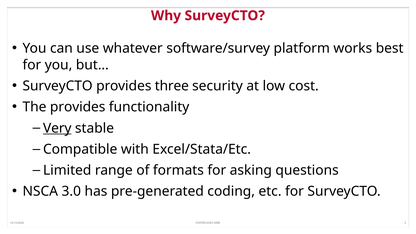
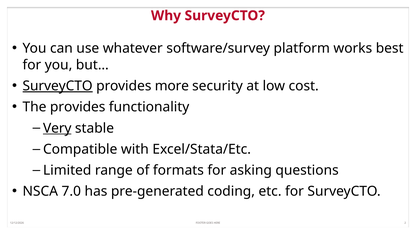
SurveyCTO underline: none -> present (58, 86)
three: three -> more (172, 86)
3.0: 3.0 -> 7.0 (71, 191)
